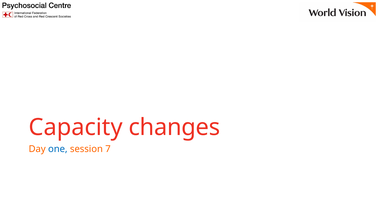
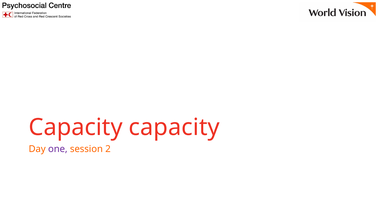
Capacity changes: changes -> capacity (174, 127)
one colour: blue -> purple (58, 149)
7: 7 -> 2 (108, 149)
